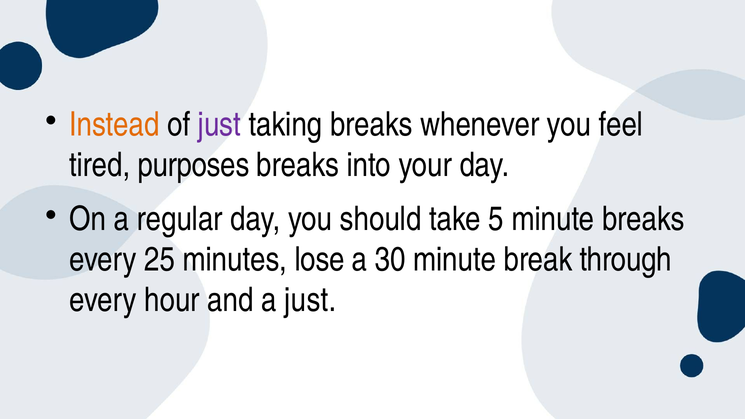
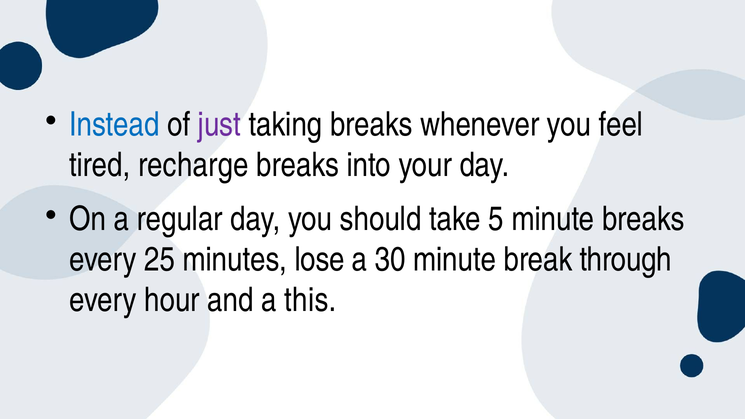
Instead colour: orange -> blue (114, 125)
purposes: purposes -> recharge (193, 165)
a just: just -> this (310, 300)
